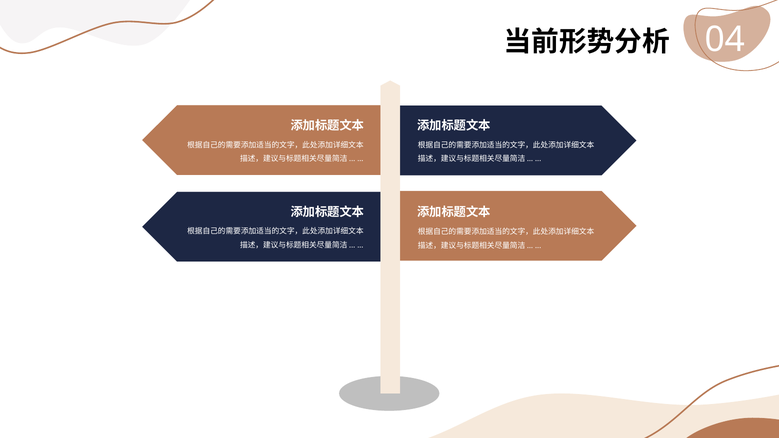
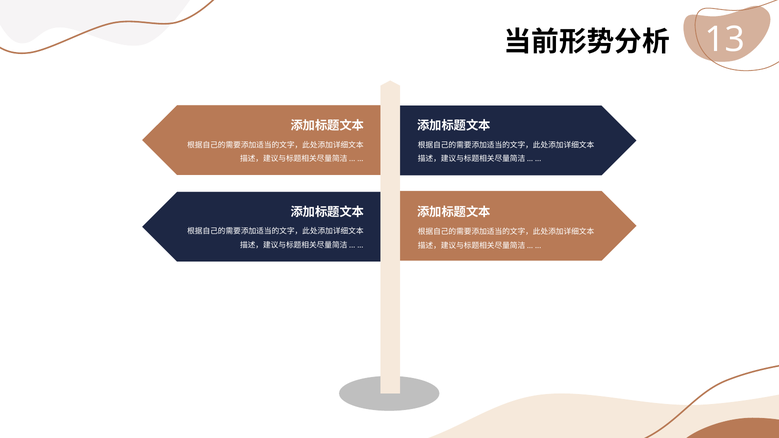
04: 04 -> 13 (725, 39)
